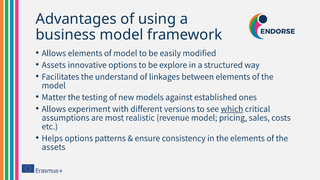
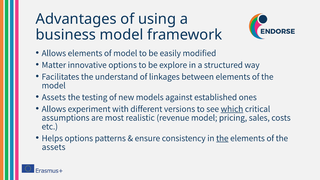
Assets: Assets -> Matter (54, 65)
Matter: Matter -> Assets (54, 97)
the underline: none -> present (222, 138)
